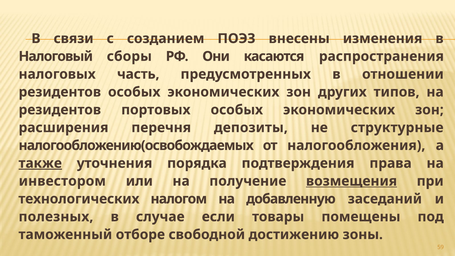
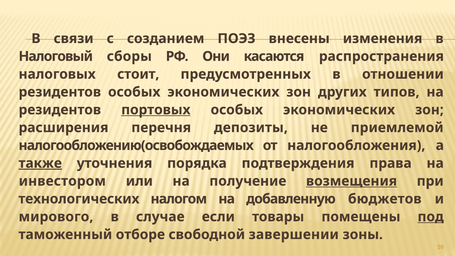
часть: часть -> стоит (138, 74)
портовых underline: none -> present (156, 110)
структурные: структурные -> приемлемой (397, 128)
заседаний: заседаний -> бюджетов (385, 199)
полезных: полезных -> мирового (56, 217)
под underline: none -> present (431, 217)
достижению: достижению -> завершении (294, 234)
